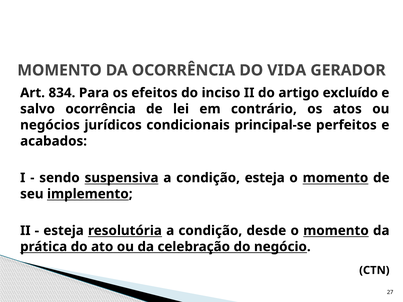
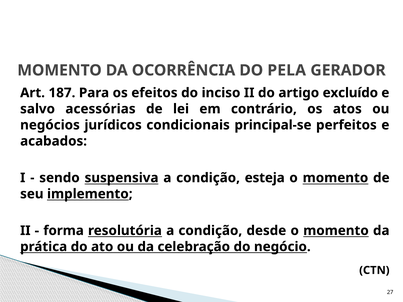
VIDA: VIDA -> PELA (287, 70)
834: 834 -> 187 (62, 93)
salvo ocorrência: ocorrência -> acessórias (100, 109)
esteja: esteja -> forma (64, 231)
